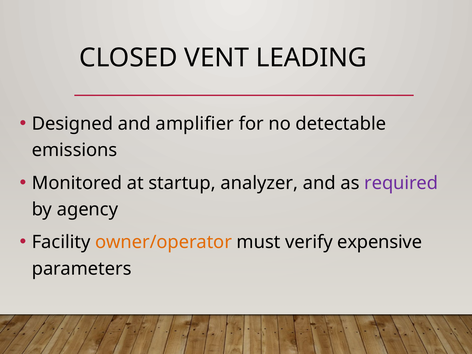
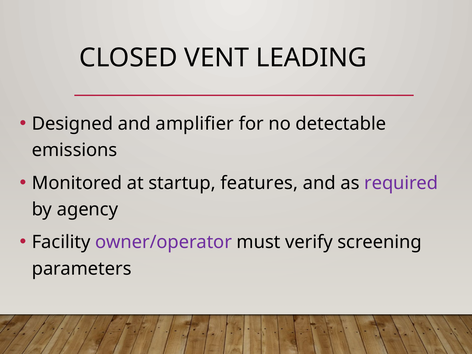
analyzer: analyzer -> features (259, 183)
owner/operator colour: orange -> purple (164, 242)
expensive: expensive -> screening (380, 242)
